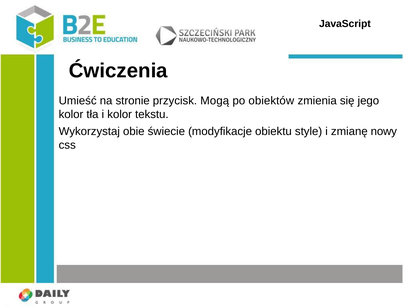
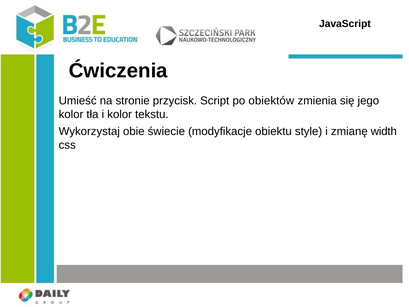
Mogą: Mogą -> Script (215, 101)
nowy: nowy -> width (384, 131)
